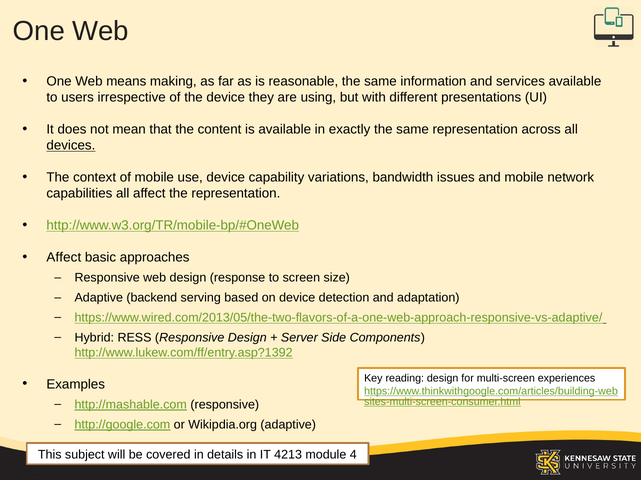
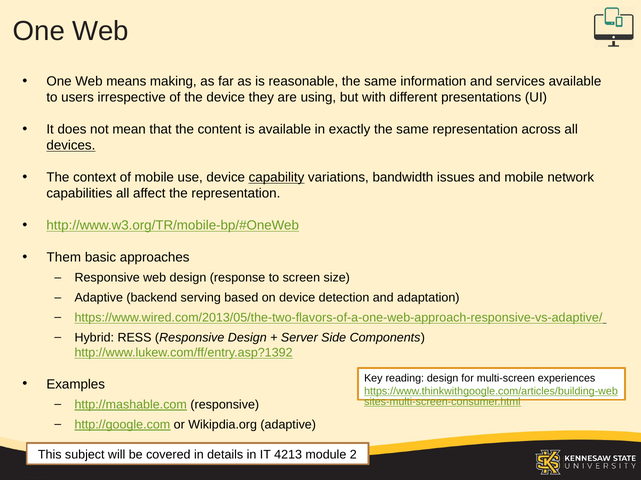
capability underline: none -> present (277, 178)
Affect: Affect -> Them (64, 258)
4: 4 -> 2 (353, 455)
